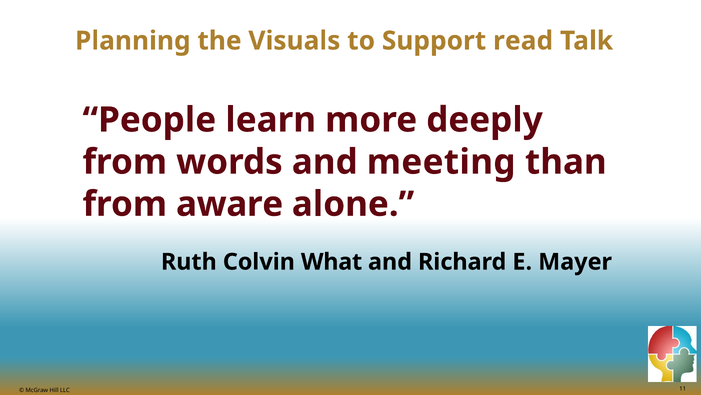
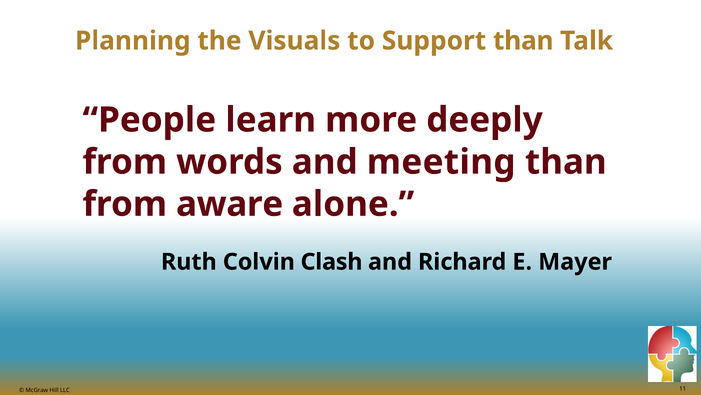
Support read: read -> than (523, 41)
What: What -> Clash (332, 261)
